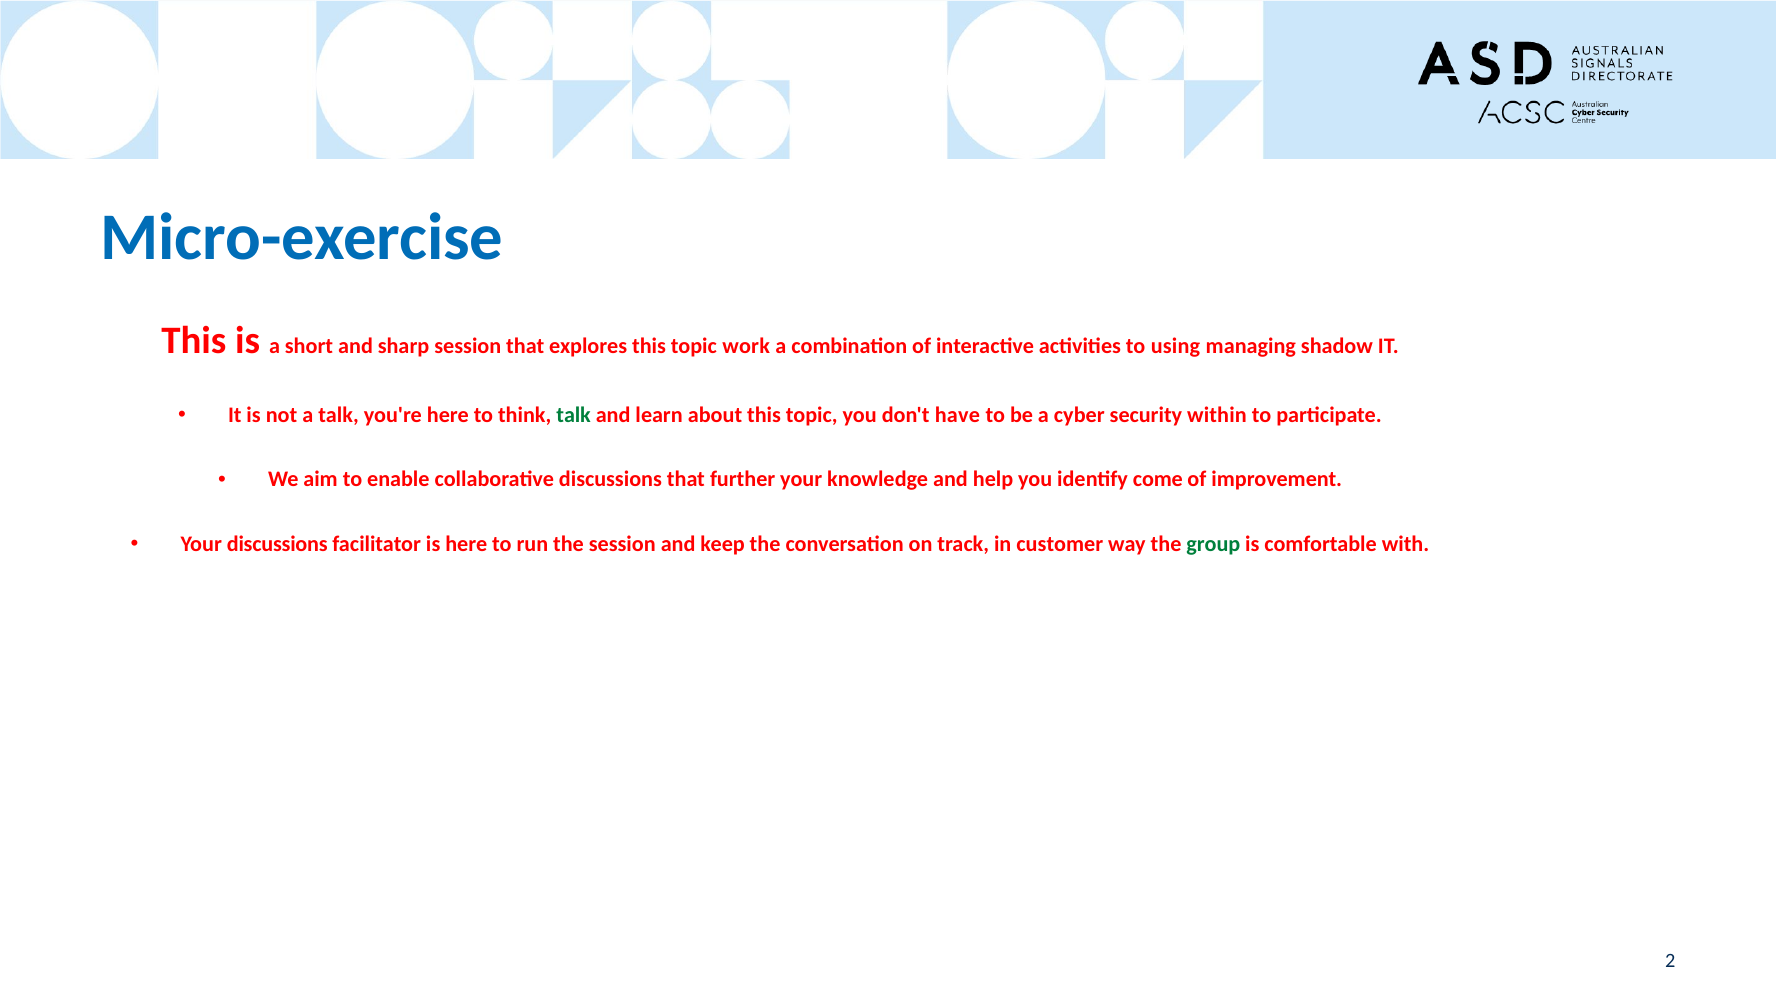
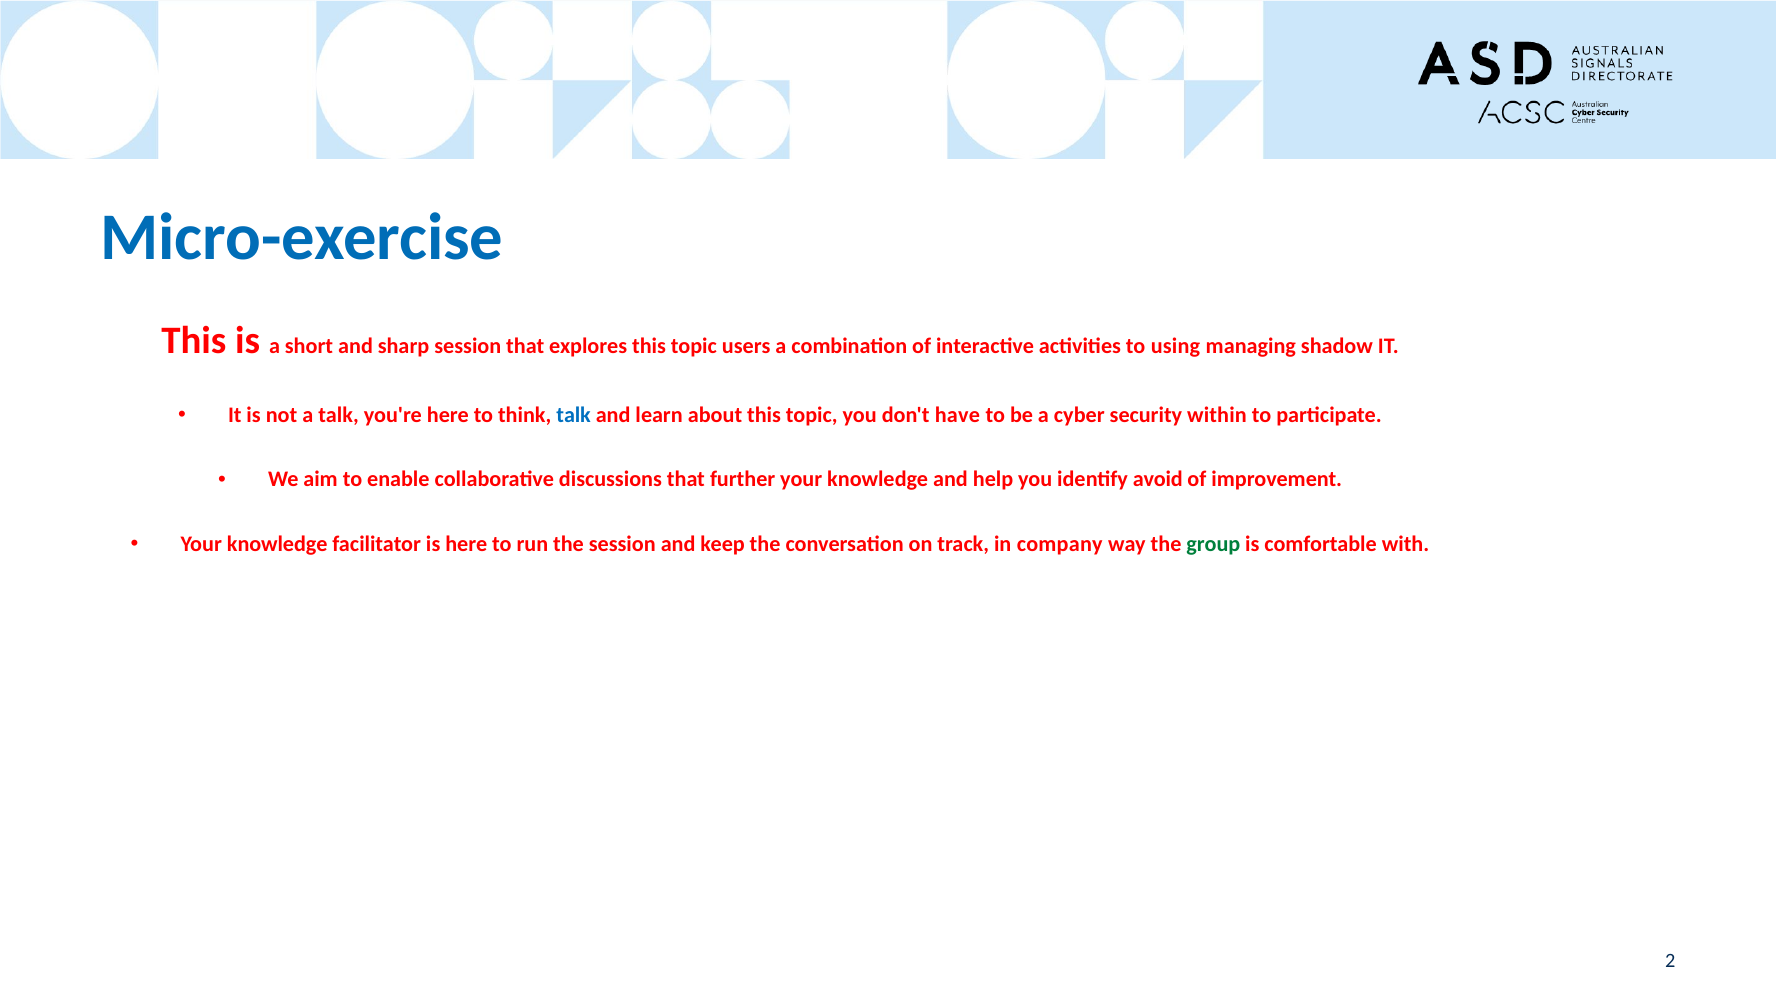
work: work -> users (746, 347)
talk colour: green -> blue (574, 415)
come: come -> avoid (1158, 480)
discussions: discussions -> knowledge (277, 544)
customer: customer -> company (1060, 544)
